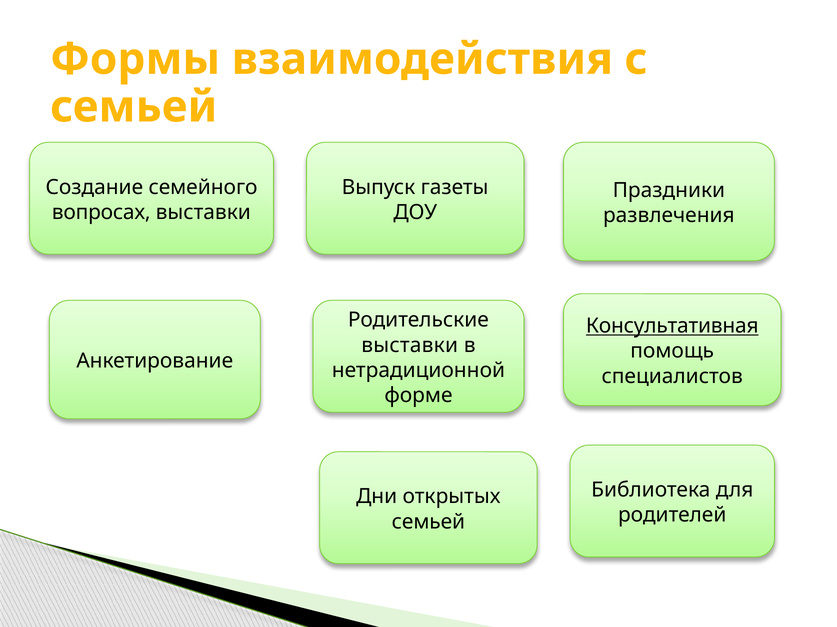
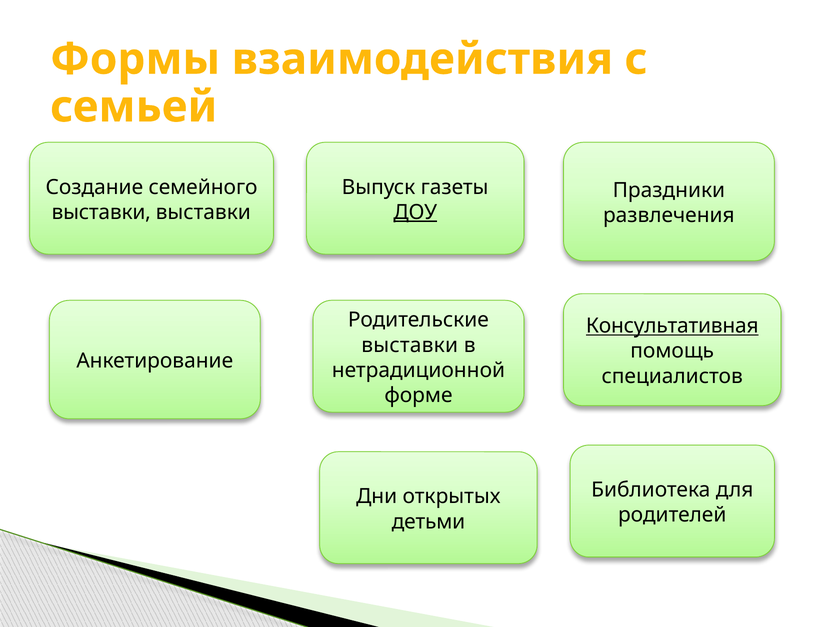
вопросах: вопросах -> выставки (101, 212)
ДОУ underline: none -> present (415, 212)
семьей: семьей -> детьми (428, 522)
